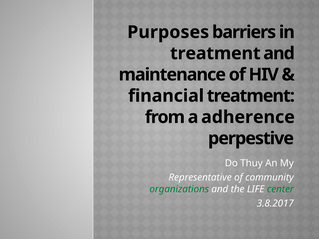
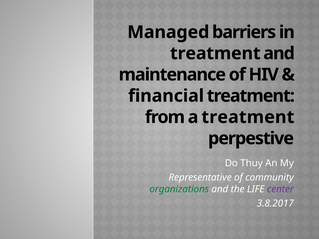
Purposes: Purposes -> Managed (168, 32)
a adherence: adherence -> treatment (248, 117)
center colour: green -> purple (280, 189)
